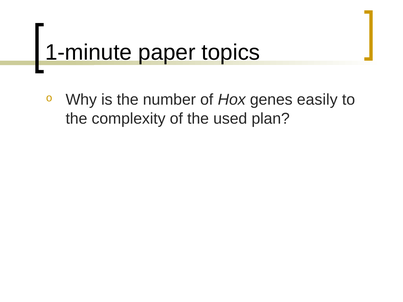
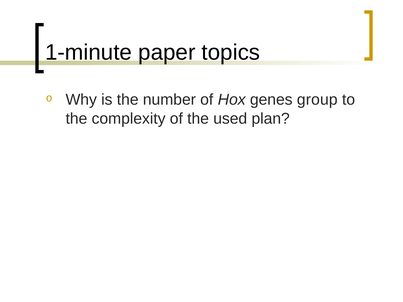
easily: easily -> group (317, 100)
